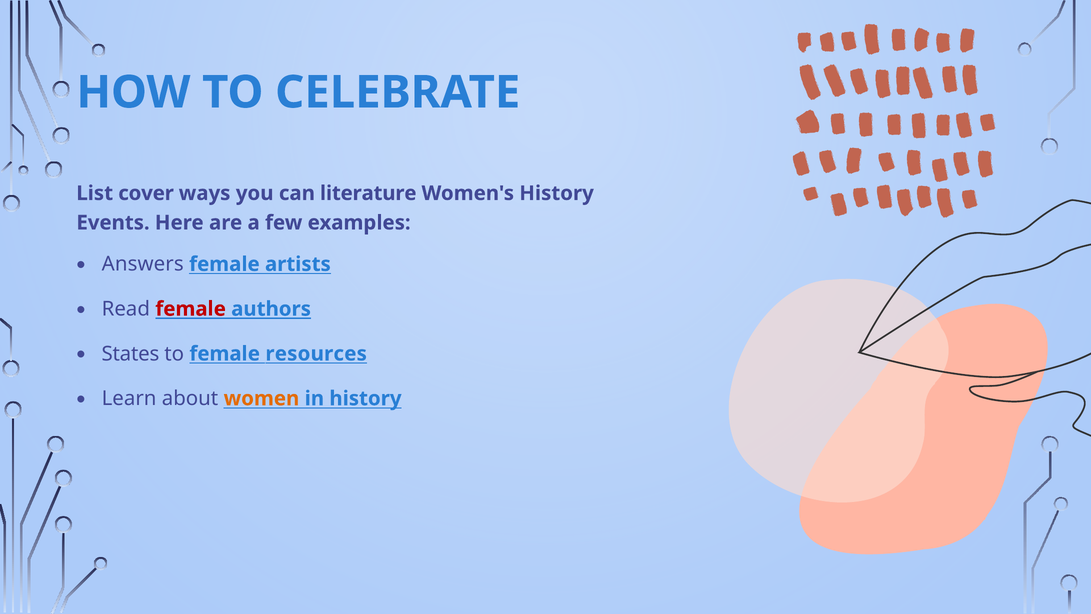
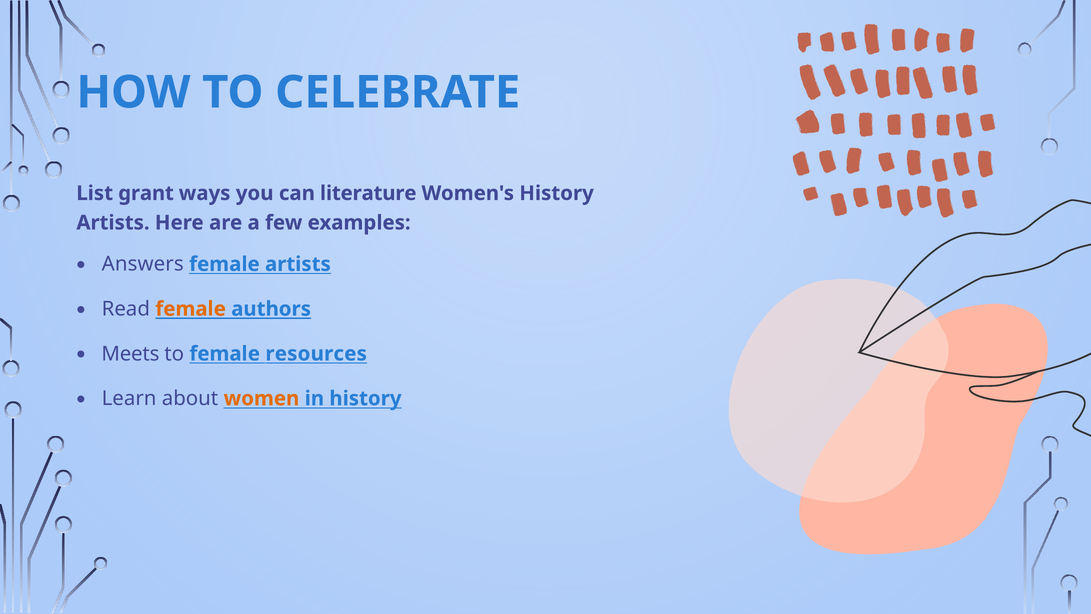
cover: cover -> grant (146, 193)
Events: Events -> Artists (113, 223)
female colour: red -> orange (191, 309)
States: States -> Meets (130, 354)
